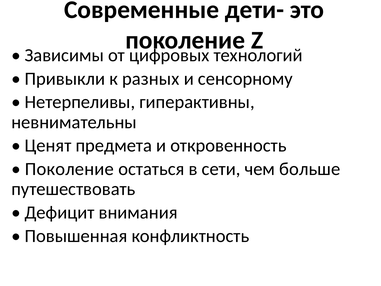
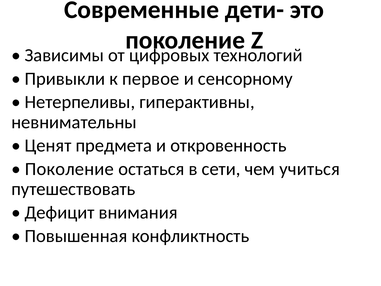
разных: разных -> первое (151, 79)
больше: больше -> учиться (310, 169)
